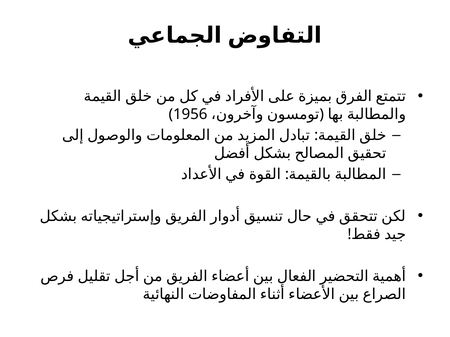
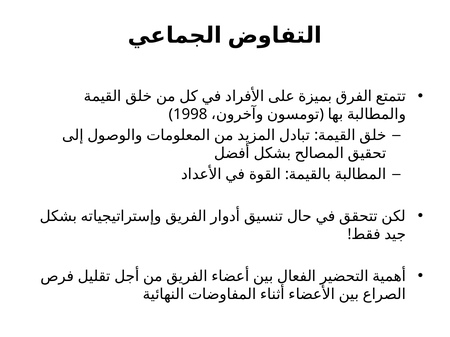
1956: 1956 -> 1998 (190, 115)
